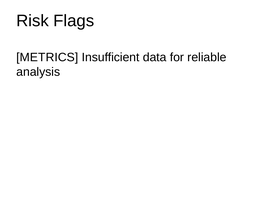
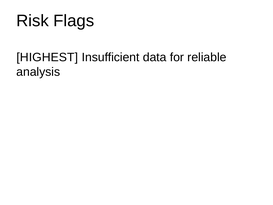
METRICS: METRICS -> HIGHEST (47, 57)
